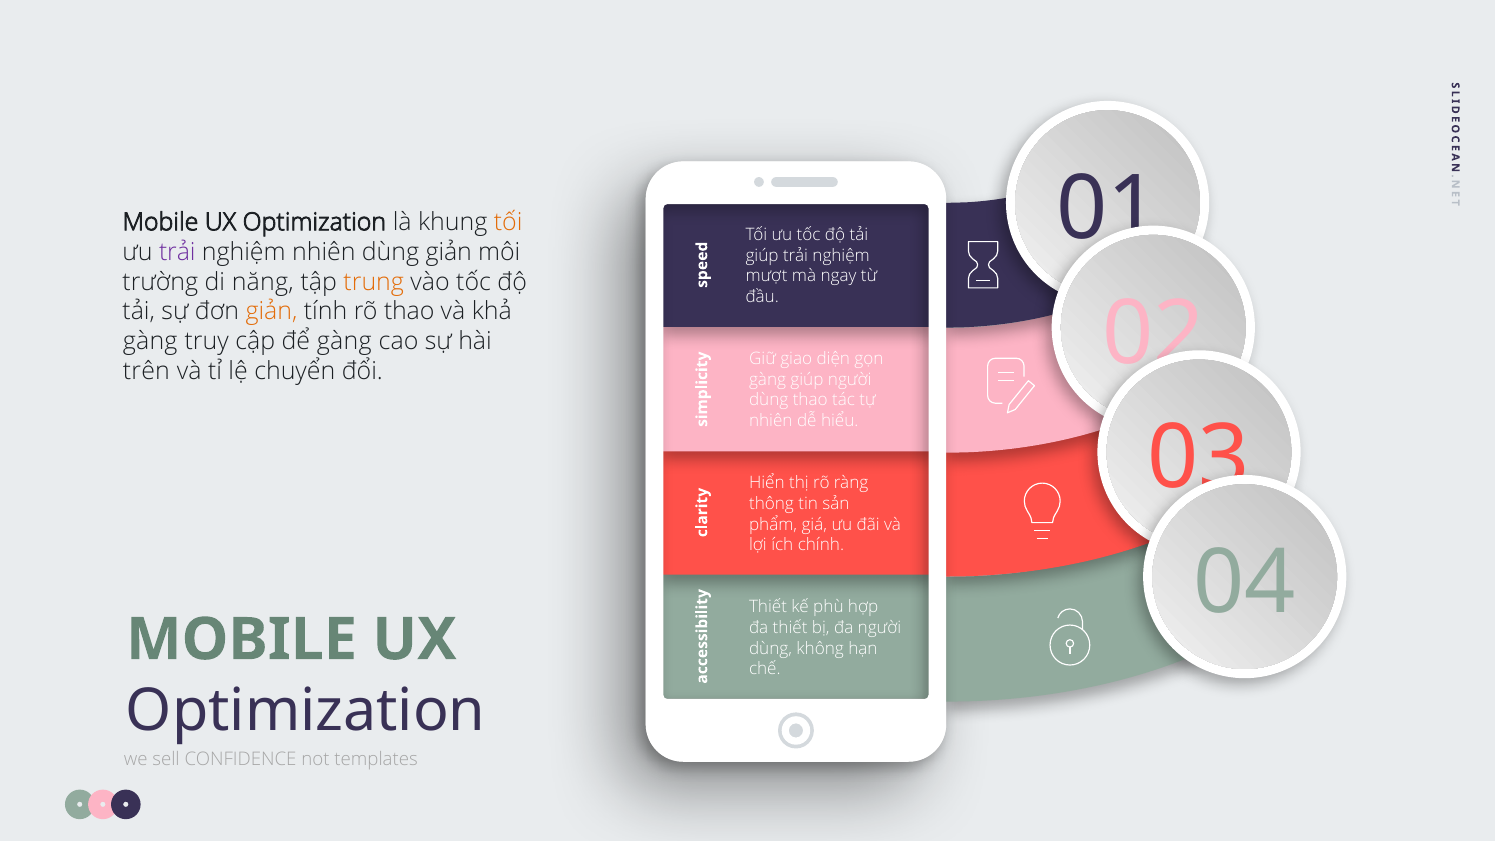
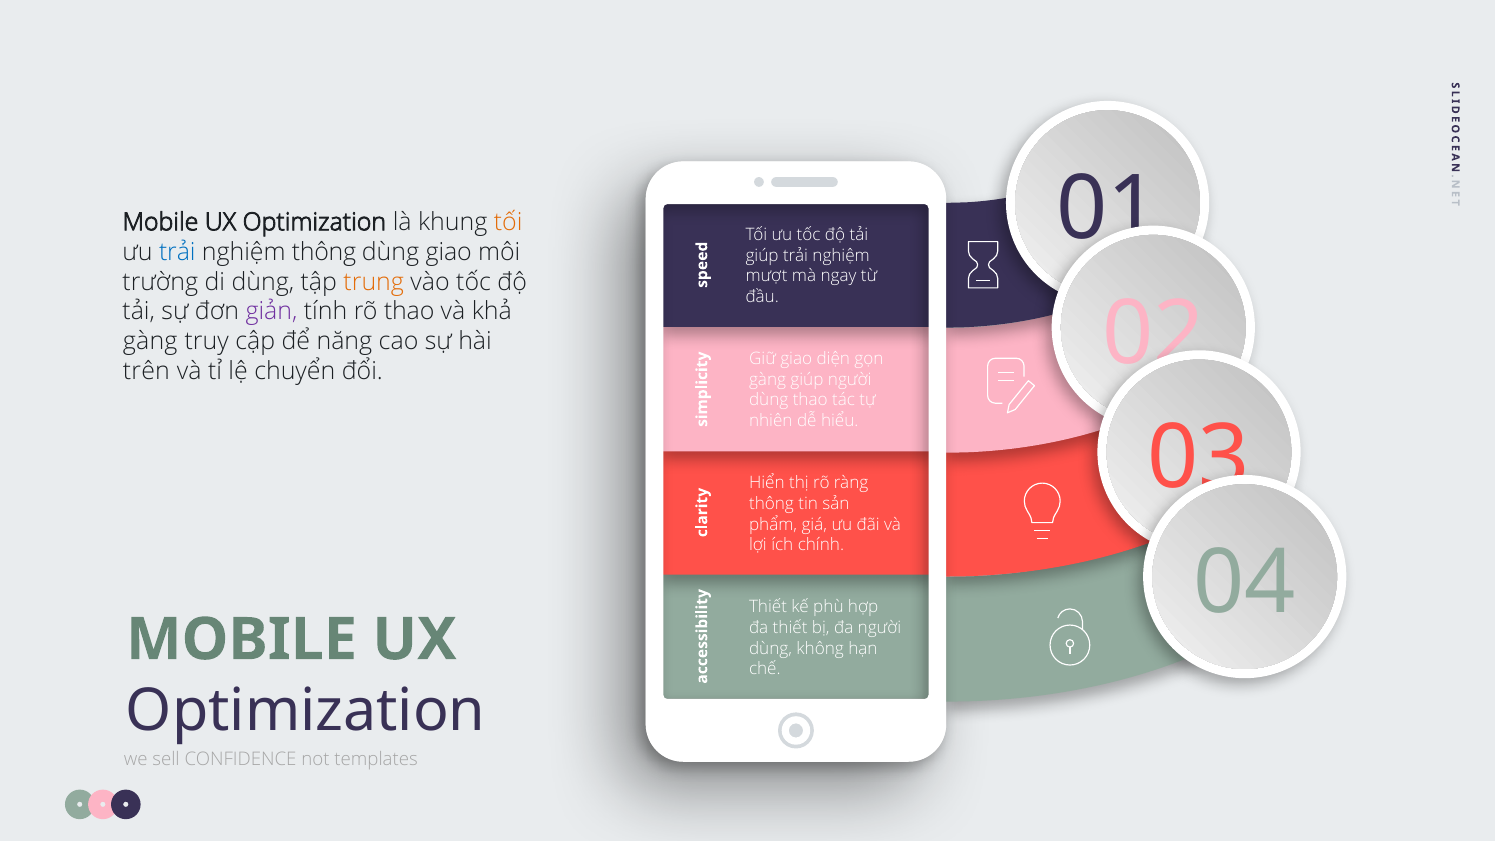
trải colour: purple -> blue (177, 252)
nghiệm nhiên: nhiên -> thông (324, 252)
dùng giản: giản -> giao (449, 252)
di năng: năng -> dùng (263, 282)
giản colour: orange -> purple (271, 312)
để gàng: gàng -> năng (344, 342)
